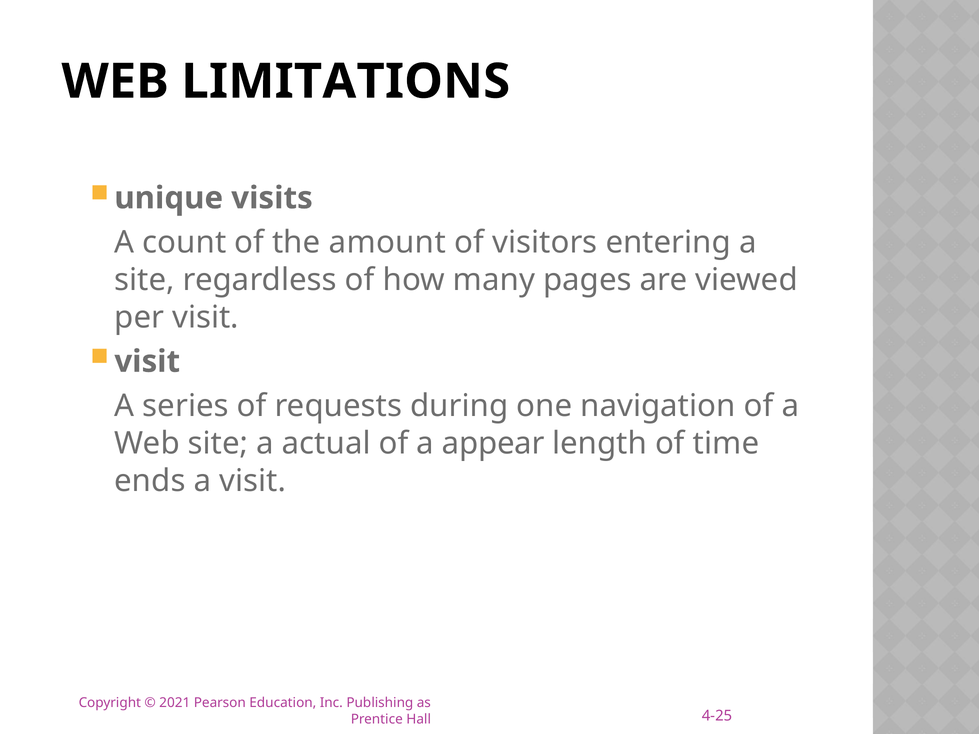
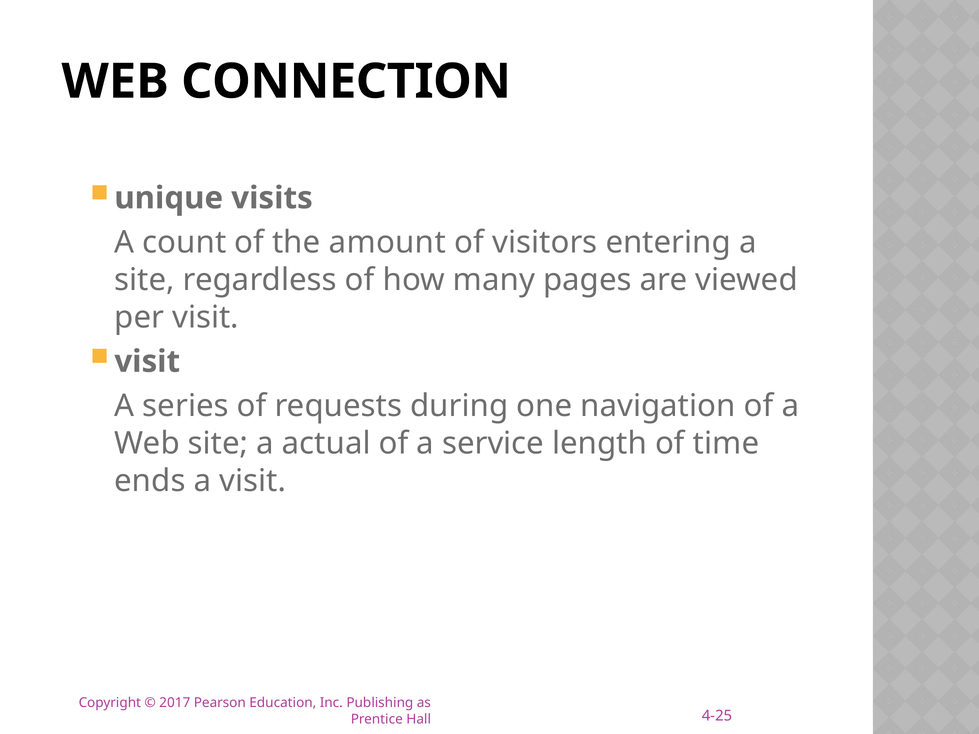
LIMITATIONS: LIMITATIONS -> CONNECTION (346, 82)
appear: appear -> service (493, 443)
2021: 2021 -> 2017 (175, 703)
